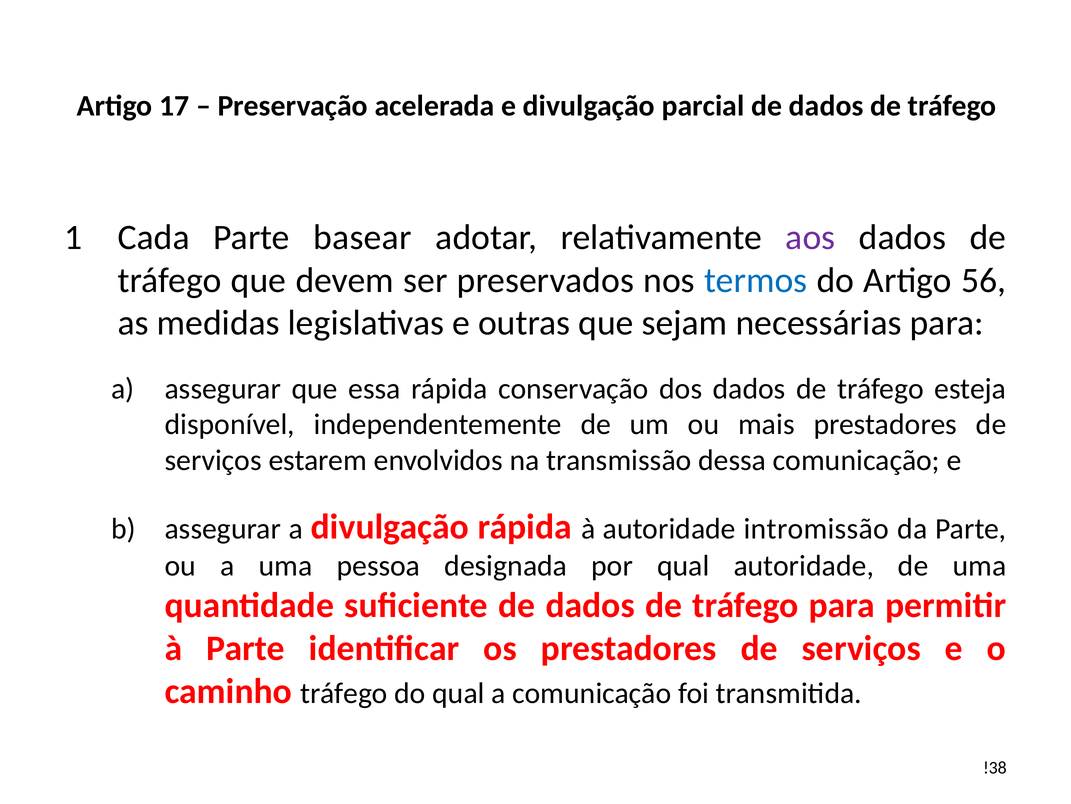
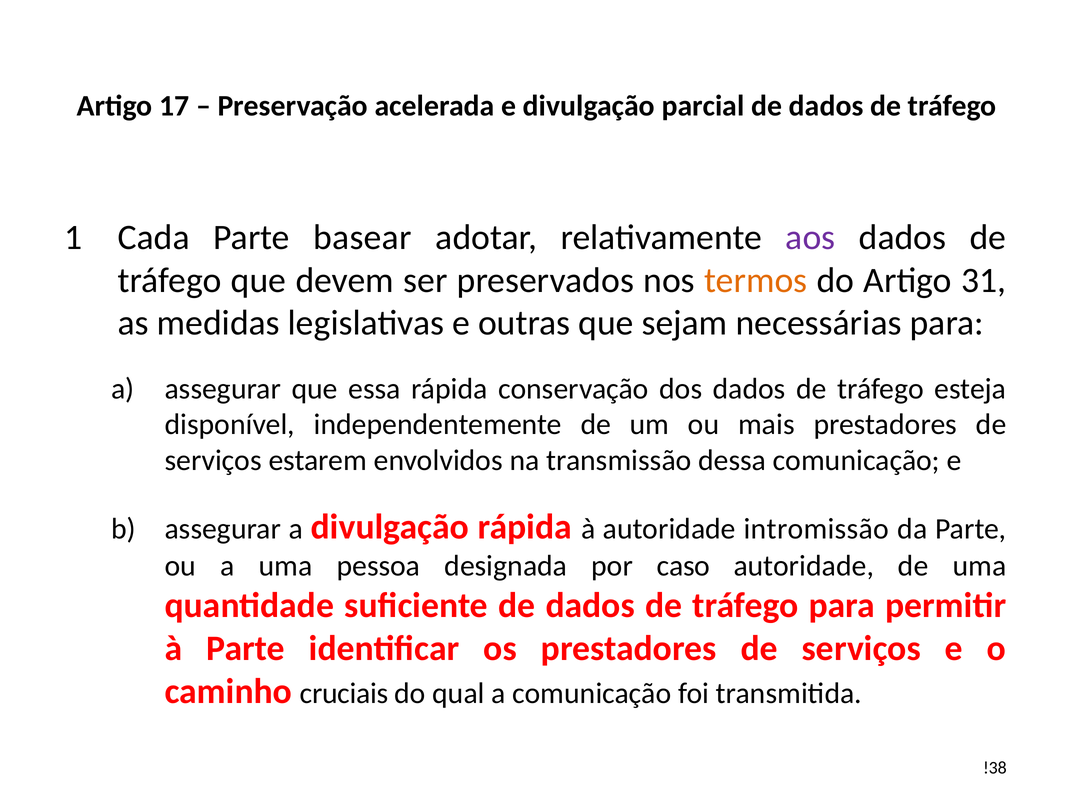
termos colour: blue -> orange (756, 280)
56: 56 -> 31 (984, 280)
por qual: qual -> caso (683, 565)
caminho tráfego: tráfego -> cruciais (344, 693)
